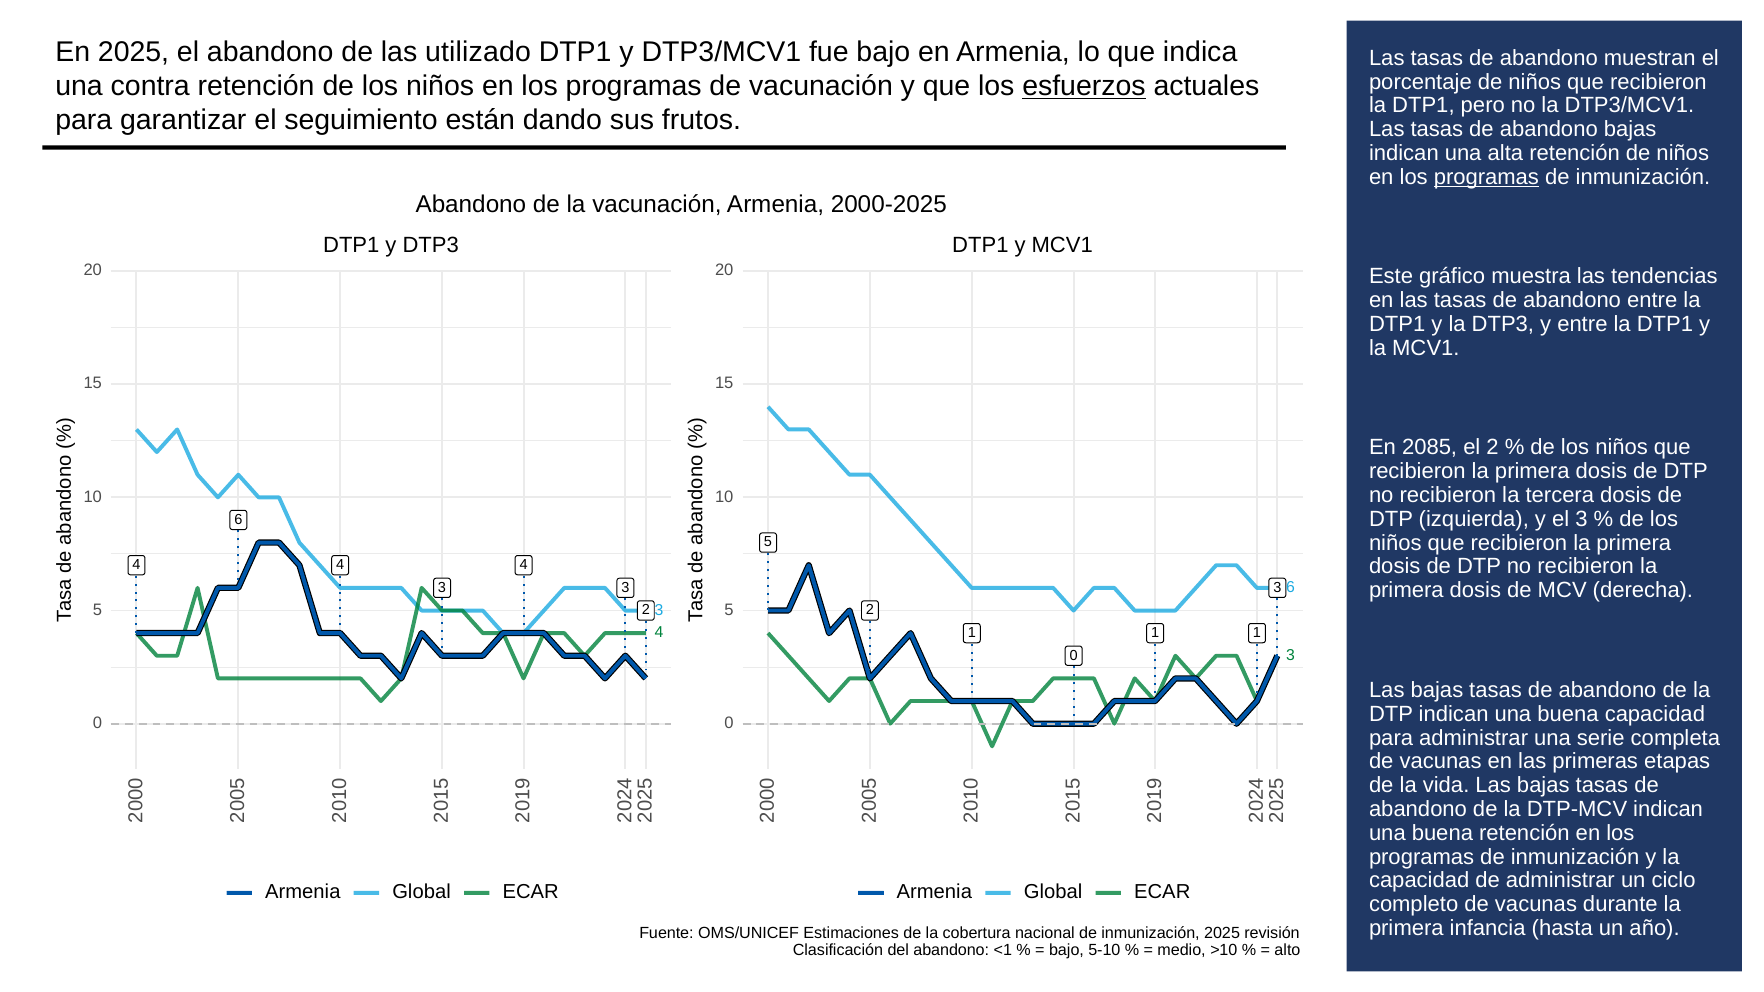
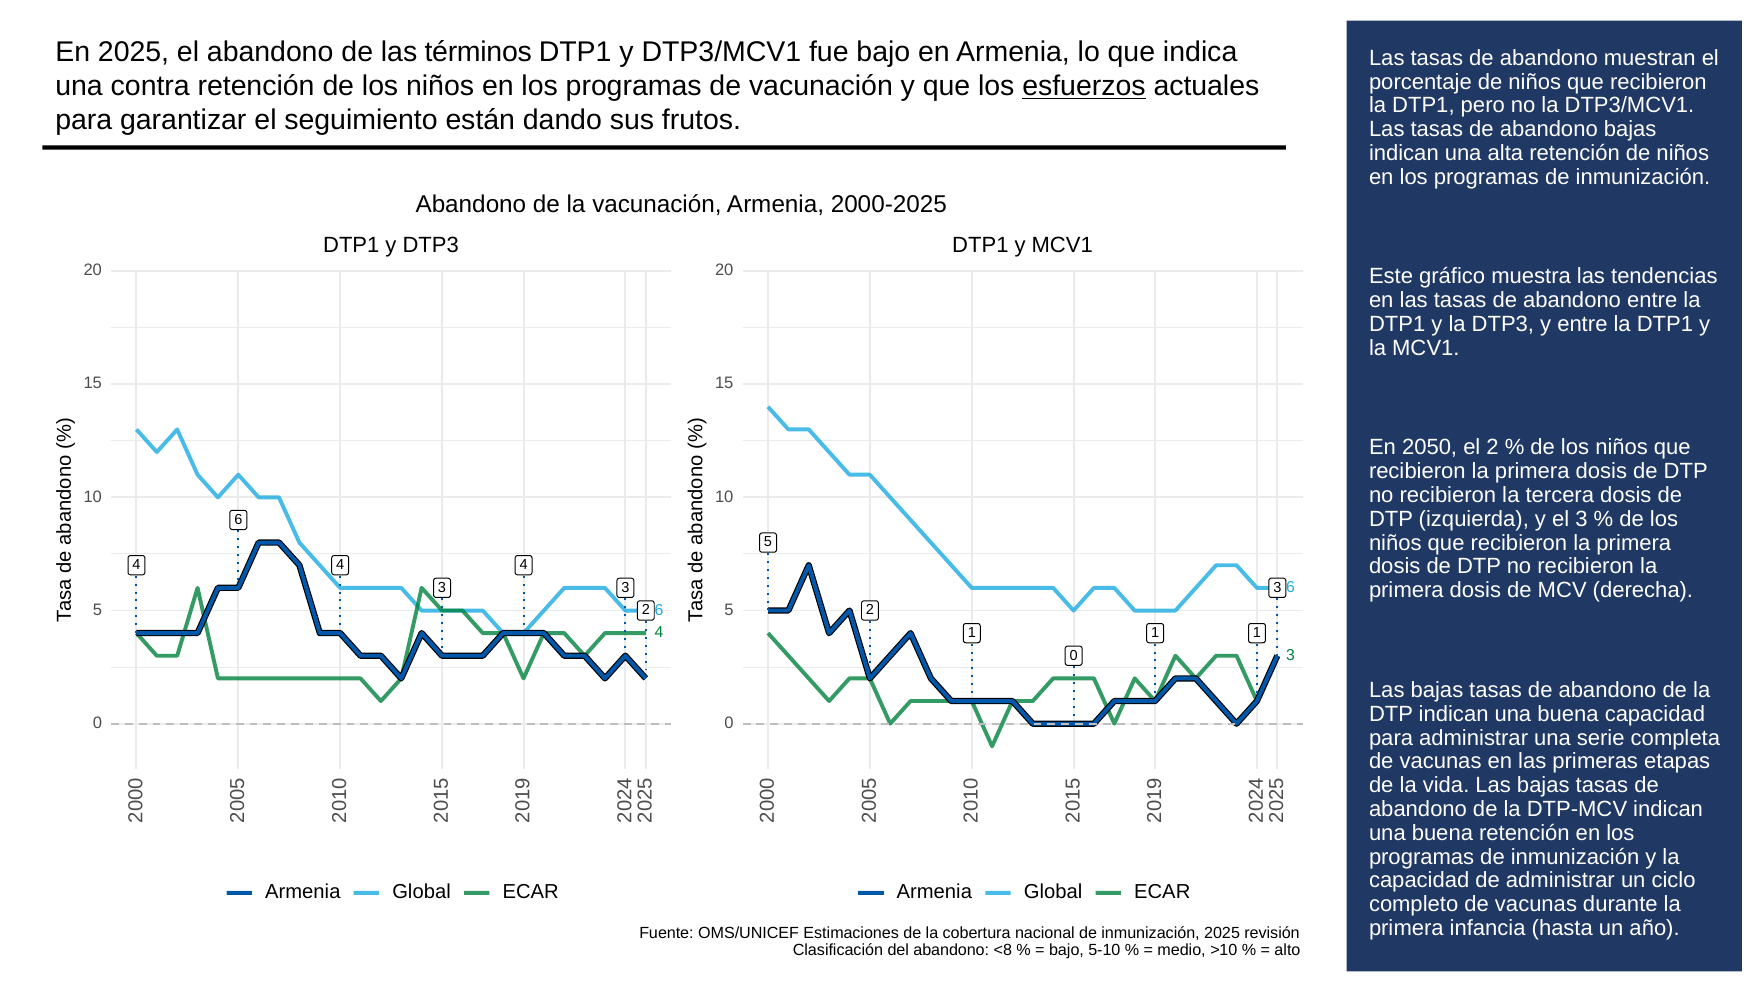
utilizado: utilizado -> términos (478, 52)
programas underline: present -> none (1486, 177)
2085: 2085 -> 2050 (1430, 448)
2 3: 3 -> 6 (659, 610)
<1: <1 -> <8 (1003, 950)
